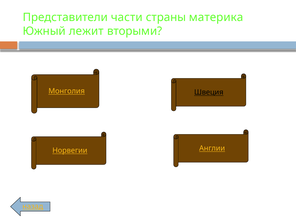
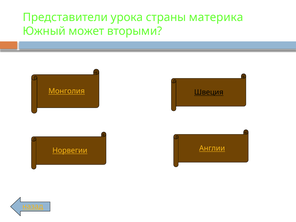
части: части -> урока (127, 17)
лежит: лежит -> может (86, 31)
